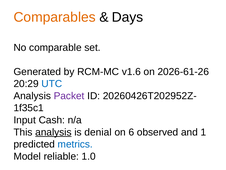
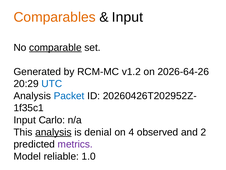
Days: Days -> Input (127, 17)
comparable underline: none -> present (55, 47)
v1.6: v1.6 -> v1.2 (131, 72)
2026-61-26: 2026-61-26 -> 2026-64-26 (183, 72)
Packet colour: purple -> blue (69, 96)
Cash: Cash -> Carlo (52, 120)
6: 6 -> 4 (131, 132)
1: 1 -> 2 (203, 132)
metrics colour: blue -> purple (75, 144)
